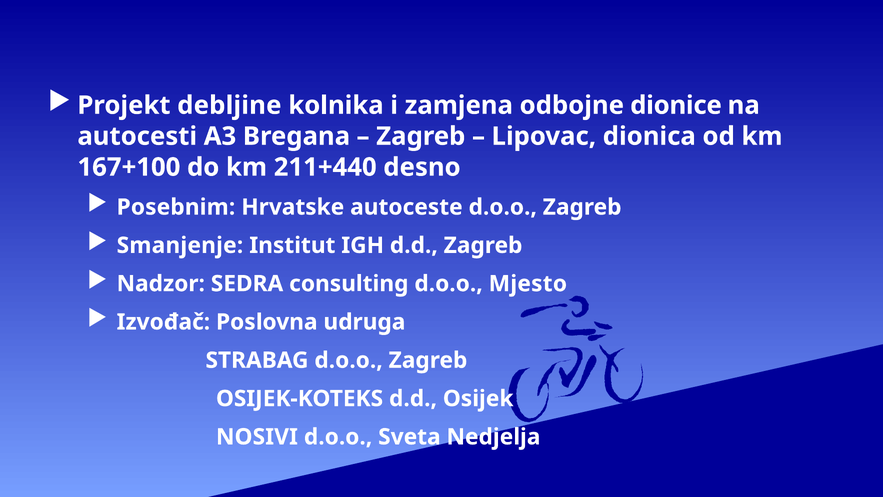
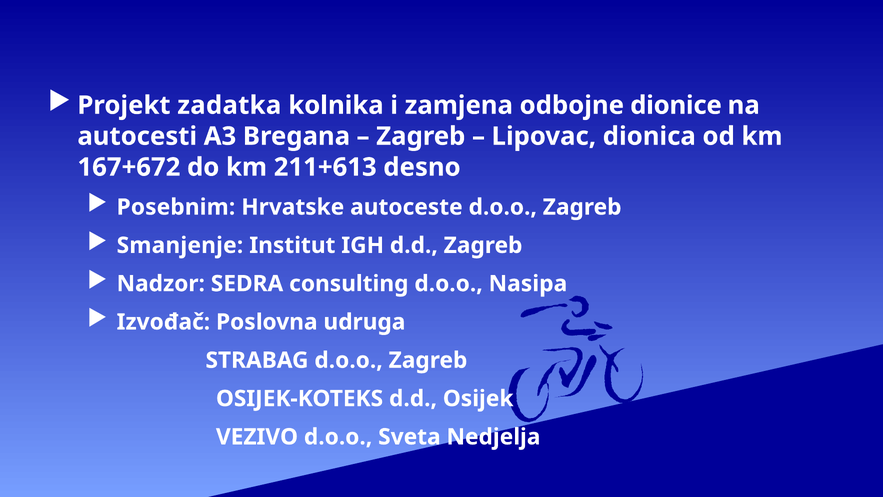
debljine: debljine -> zadatka (229, 105)
167+100: 167+100 -> 167+672 (129, 167)
211+440: 211+440 -> 211+613 (325, 167)
Mjesto: Mjesto -> Nasipa (528, 284)
NOSIVI: NOSIVI -> VEZIVO (257, 437)
